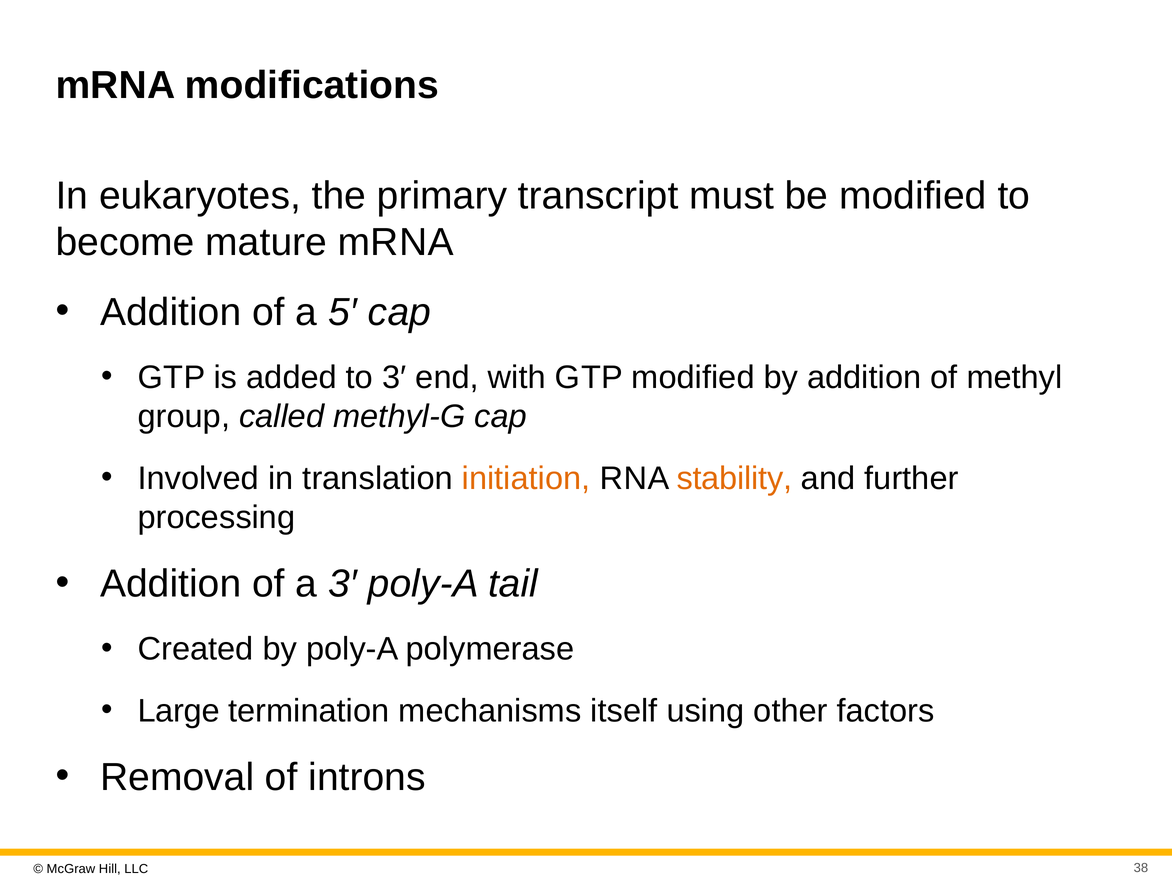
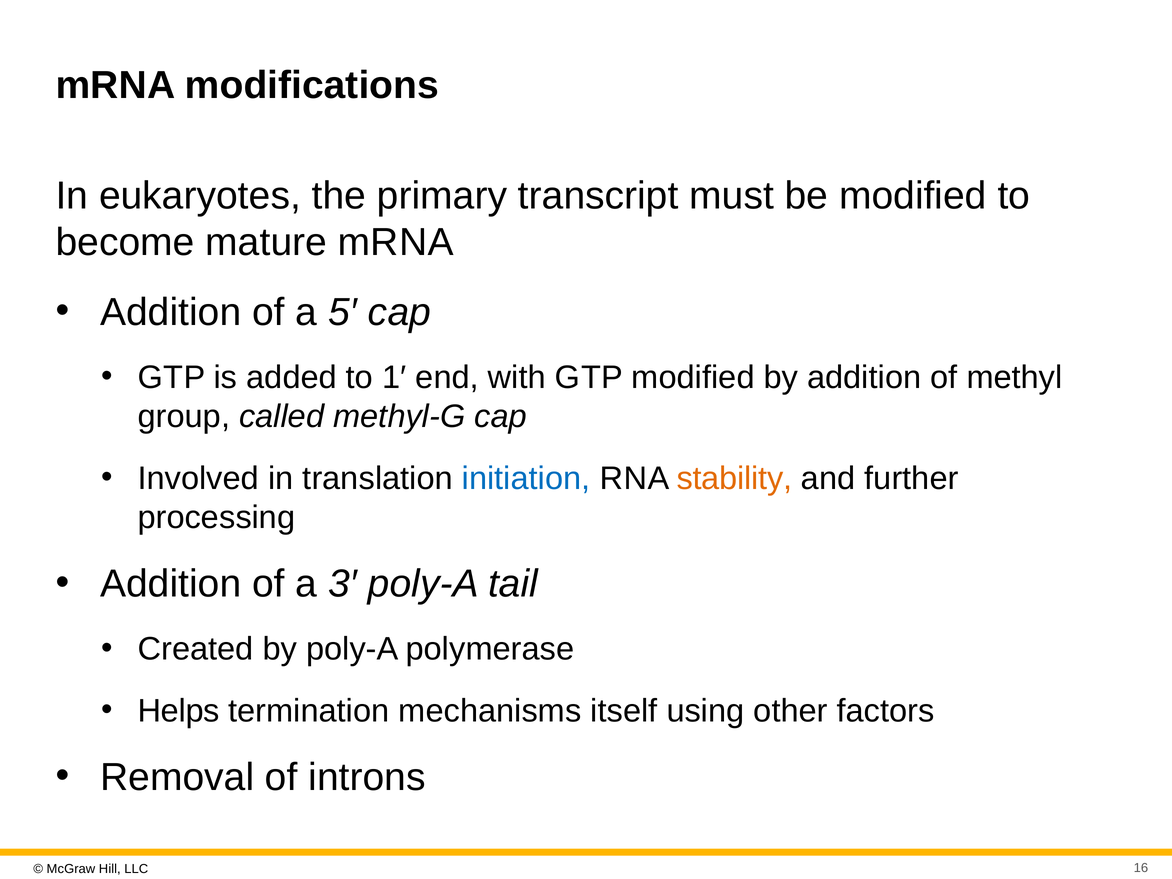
to 3′: 3′ -> 1′ (394, 378)
initiation colour: orange -> blue (526, 478)
Large: Large -> Helps (179, 711)
38: 38 -> 16 (1141, 868)
